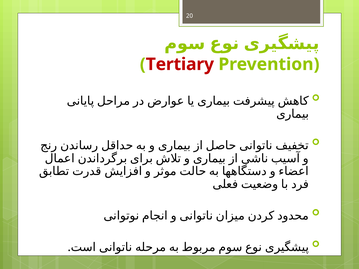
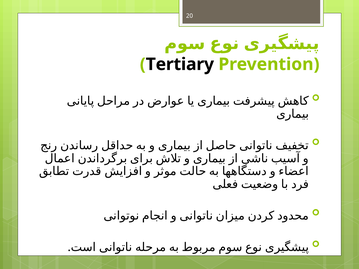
Tertiary colour: red -> black (180, 64)
